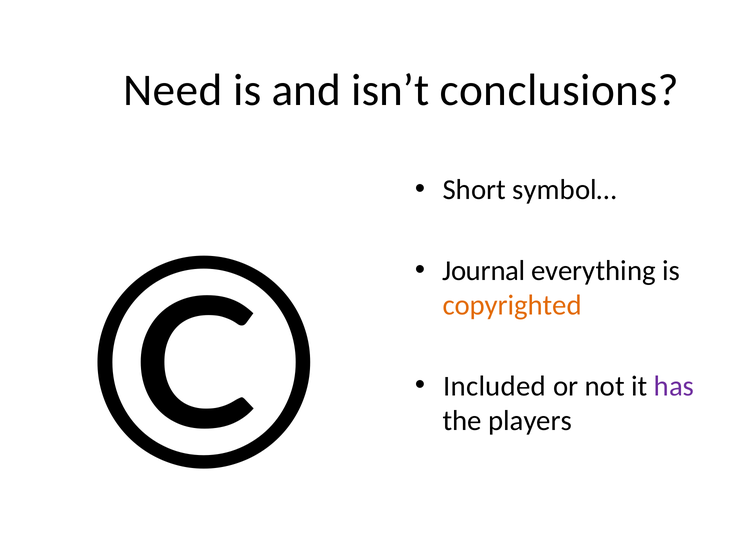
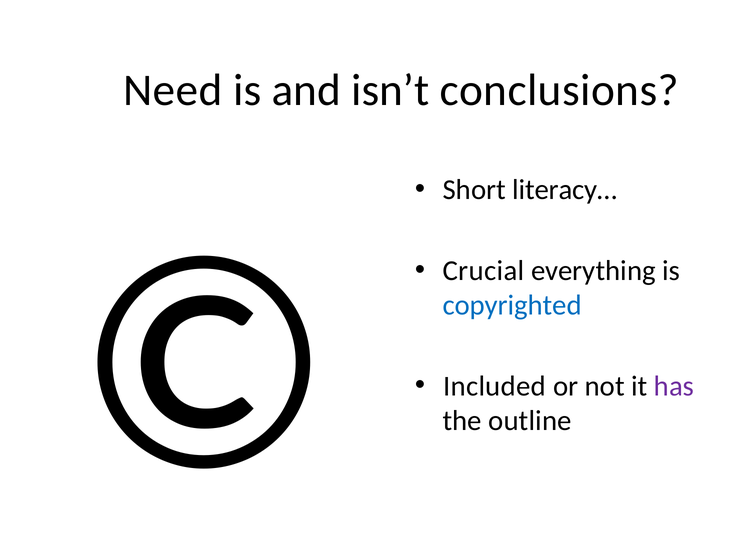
symbol…: symbol… -> literacy… (565, 190)
Journal: Journal -> Crucial (484, 270)
copyrighted colour: orange -> blue (512, 305)
players: players -> outline (530, 420)
